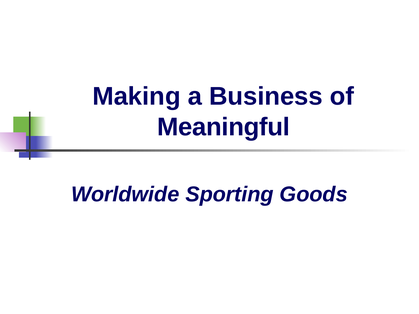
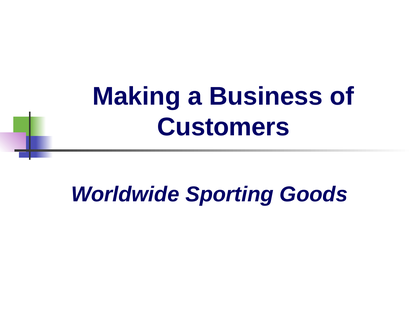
Meaningful: Meaningful -> Customers (223, 127)
